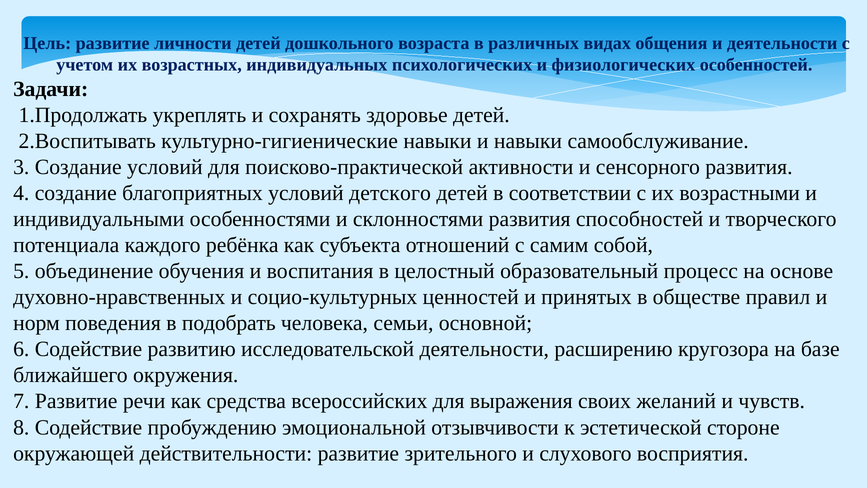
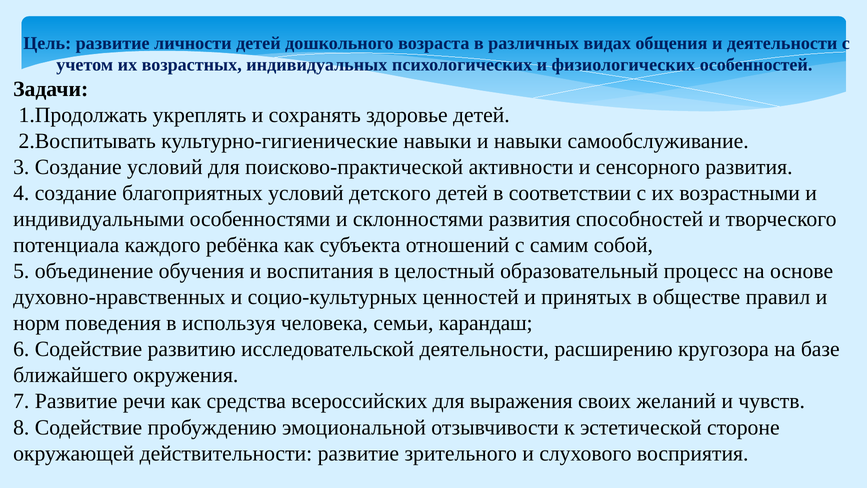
подобрать: подобрать -> используя (229, 323)
основной: основной -> карандаш (486, 323)
